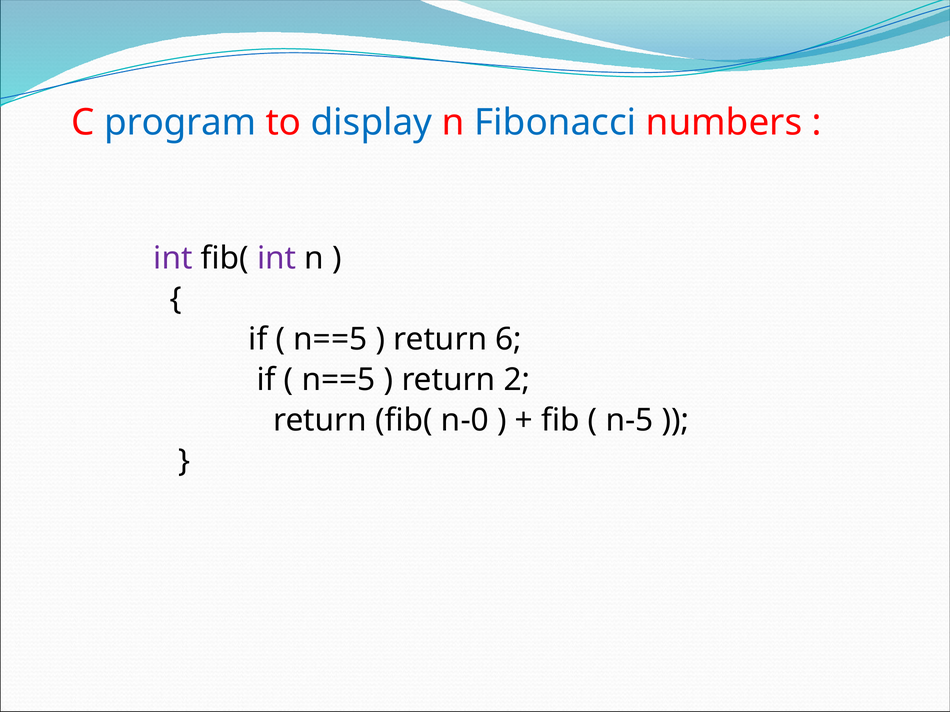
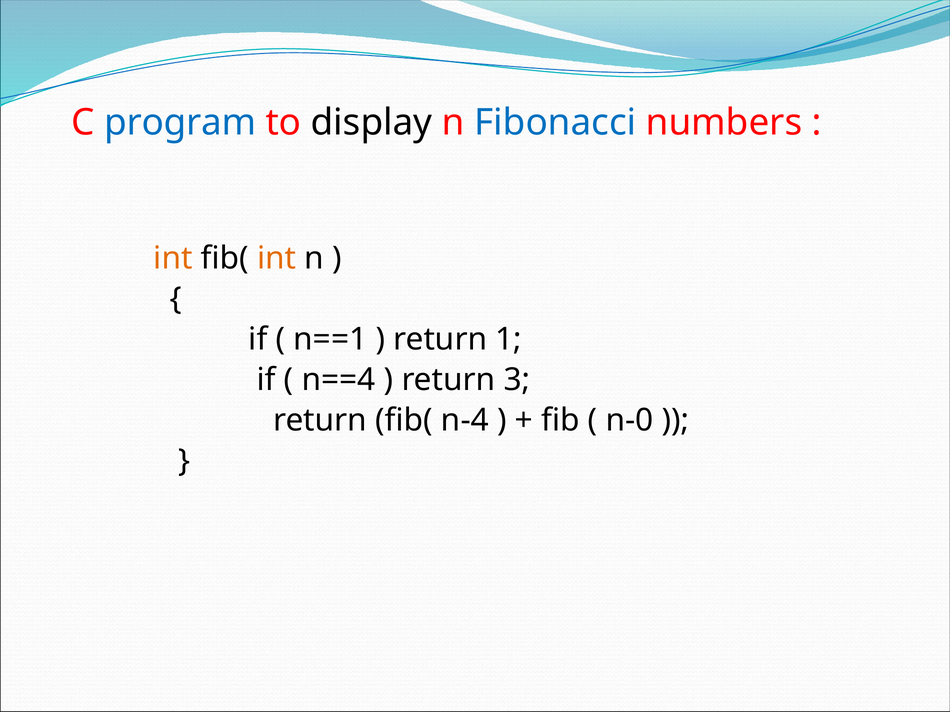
display colour: blue -> black (372, 123)
int colour: purple -> orange (173, 259)
int colour: purple -> orange (277, 259)
n==5: n==5 -> n==1 (330, 340)
6: 6 -> 1 (509, 340)
n==5: n==5 -> n==4 (339, 380)
2: 2 -> 3 (517, 380)
n-0: n-0 -> n-4 (465, 421)
n-5: n-5 -> n-0 (630, 421)
